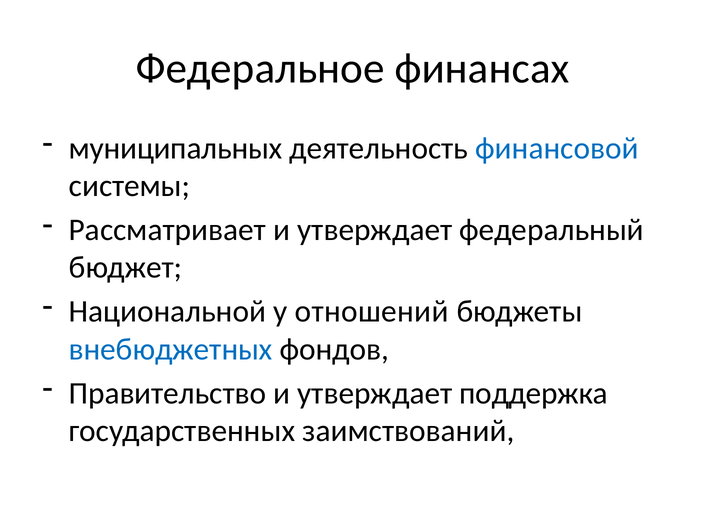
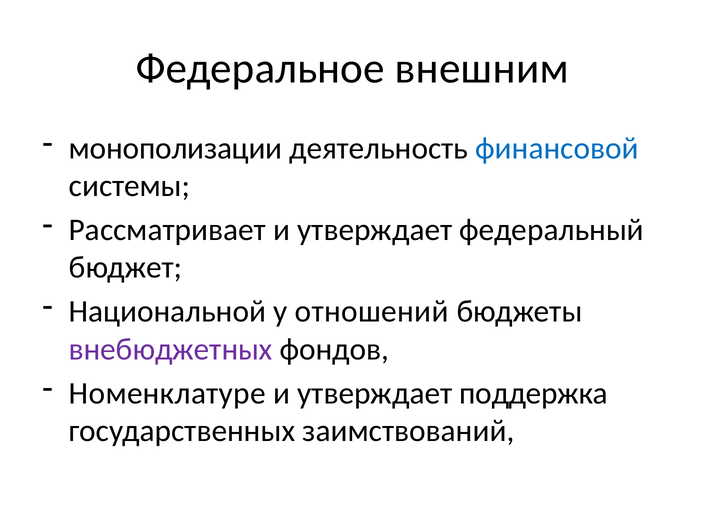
финансах: финансах -> внешним (482, 68)
муниципальных: муниципальных -> монополизации (176, 148)
внебюджетных colour: blue -> purple (171, 349)
Правительство: Правительство -> Номенклатуре (167, 393)
